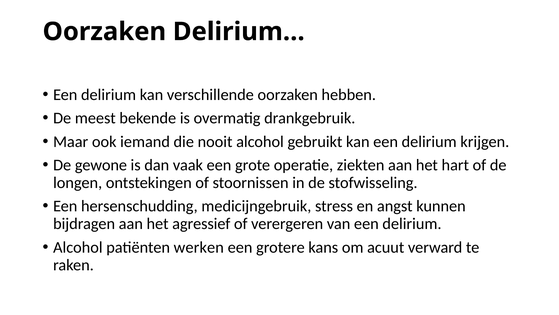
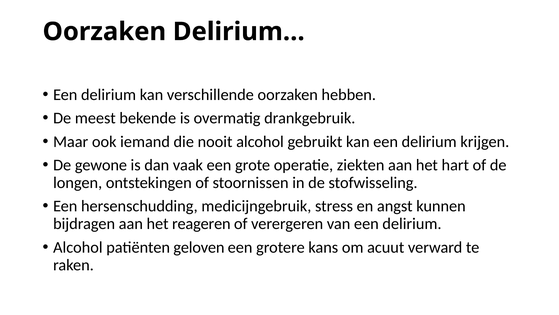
agressief: agressief -> reageren (201, 223)
werken: werken -> geloven (199, 247)
